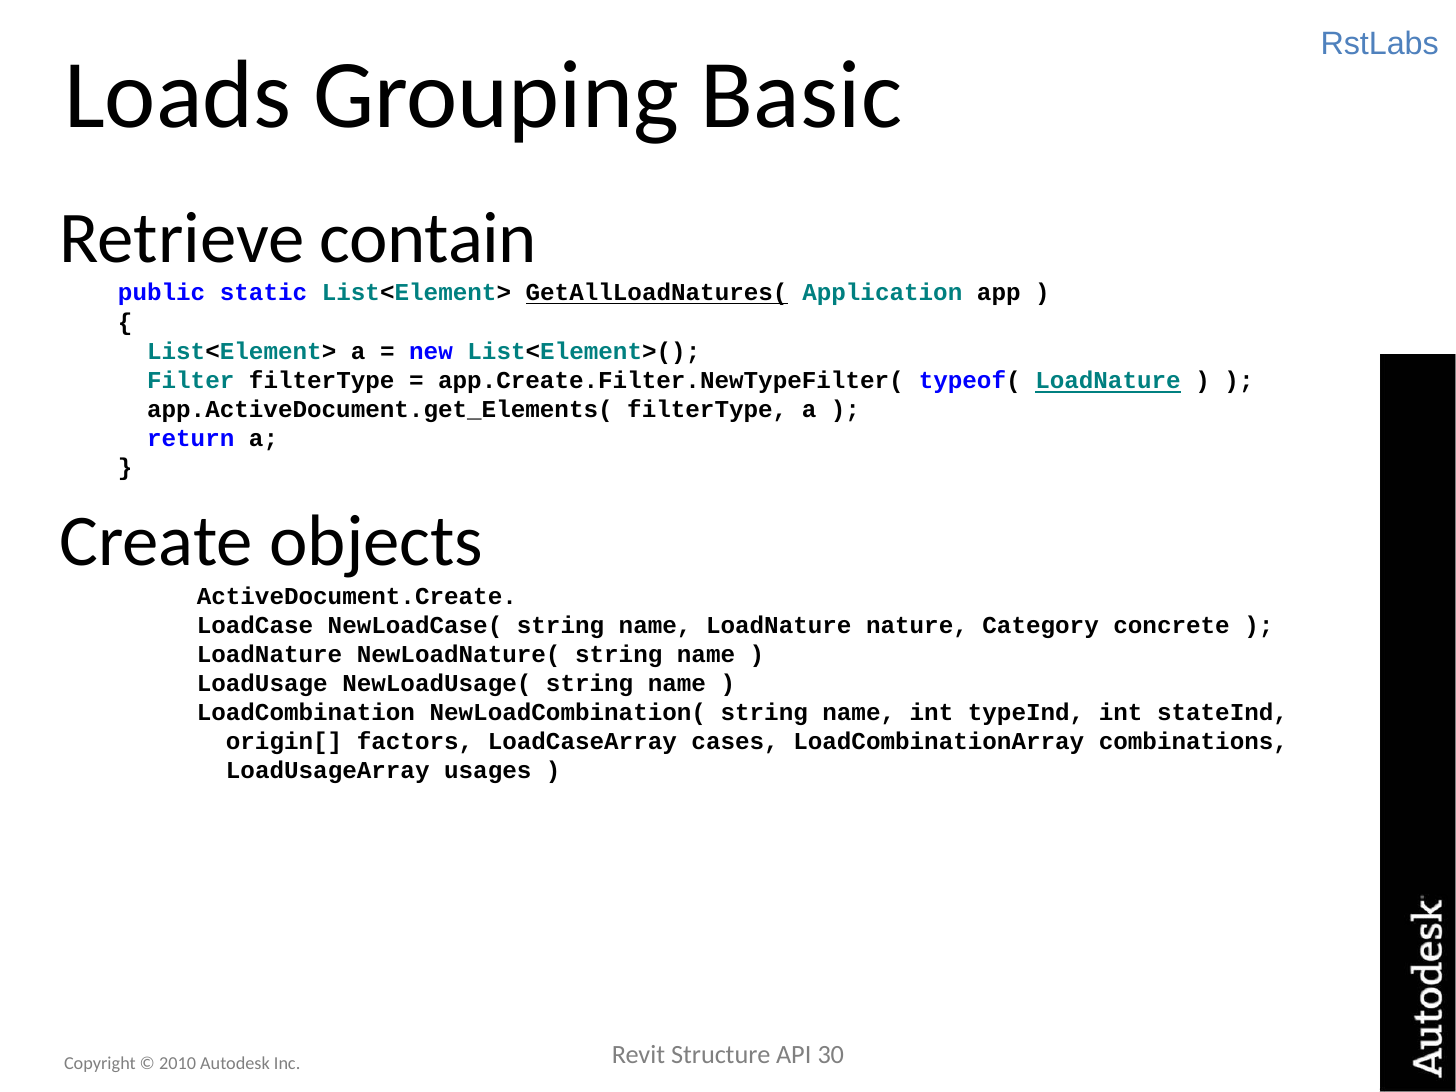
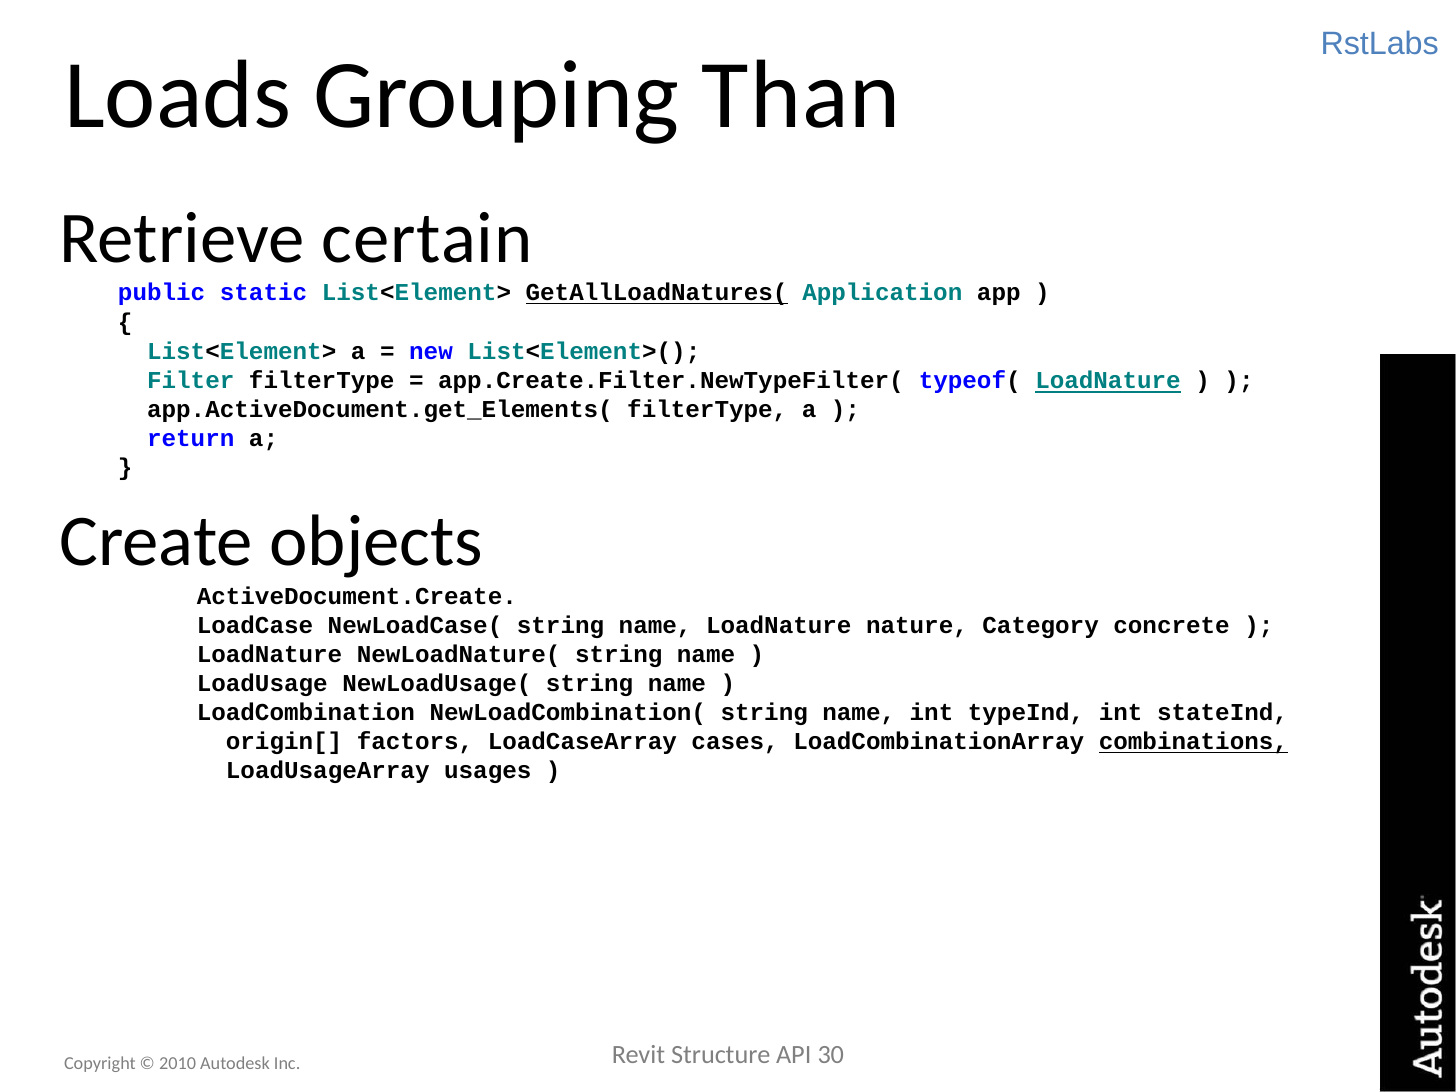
Basic: Basic -> Than (801, 95)
contain: contain -> certain (427, 238)
combinations underline: none -> present (1193, 742)
